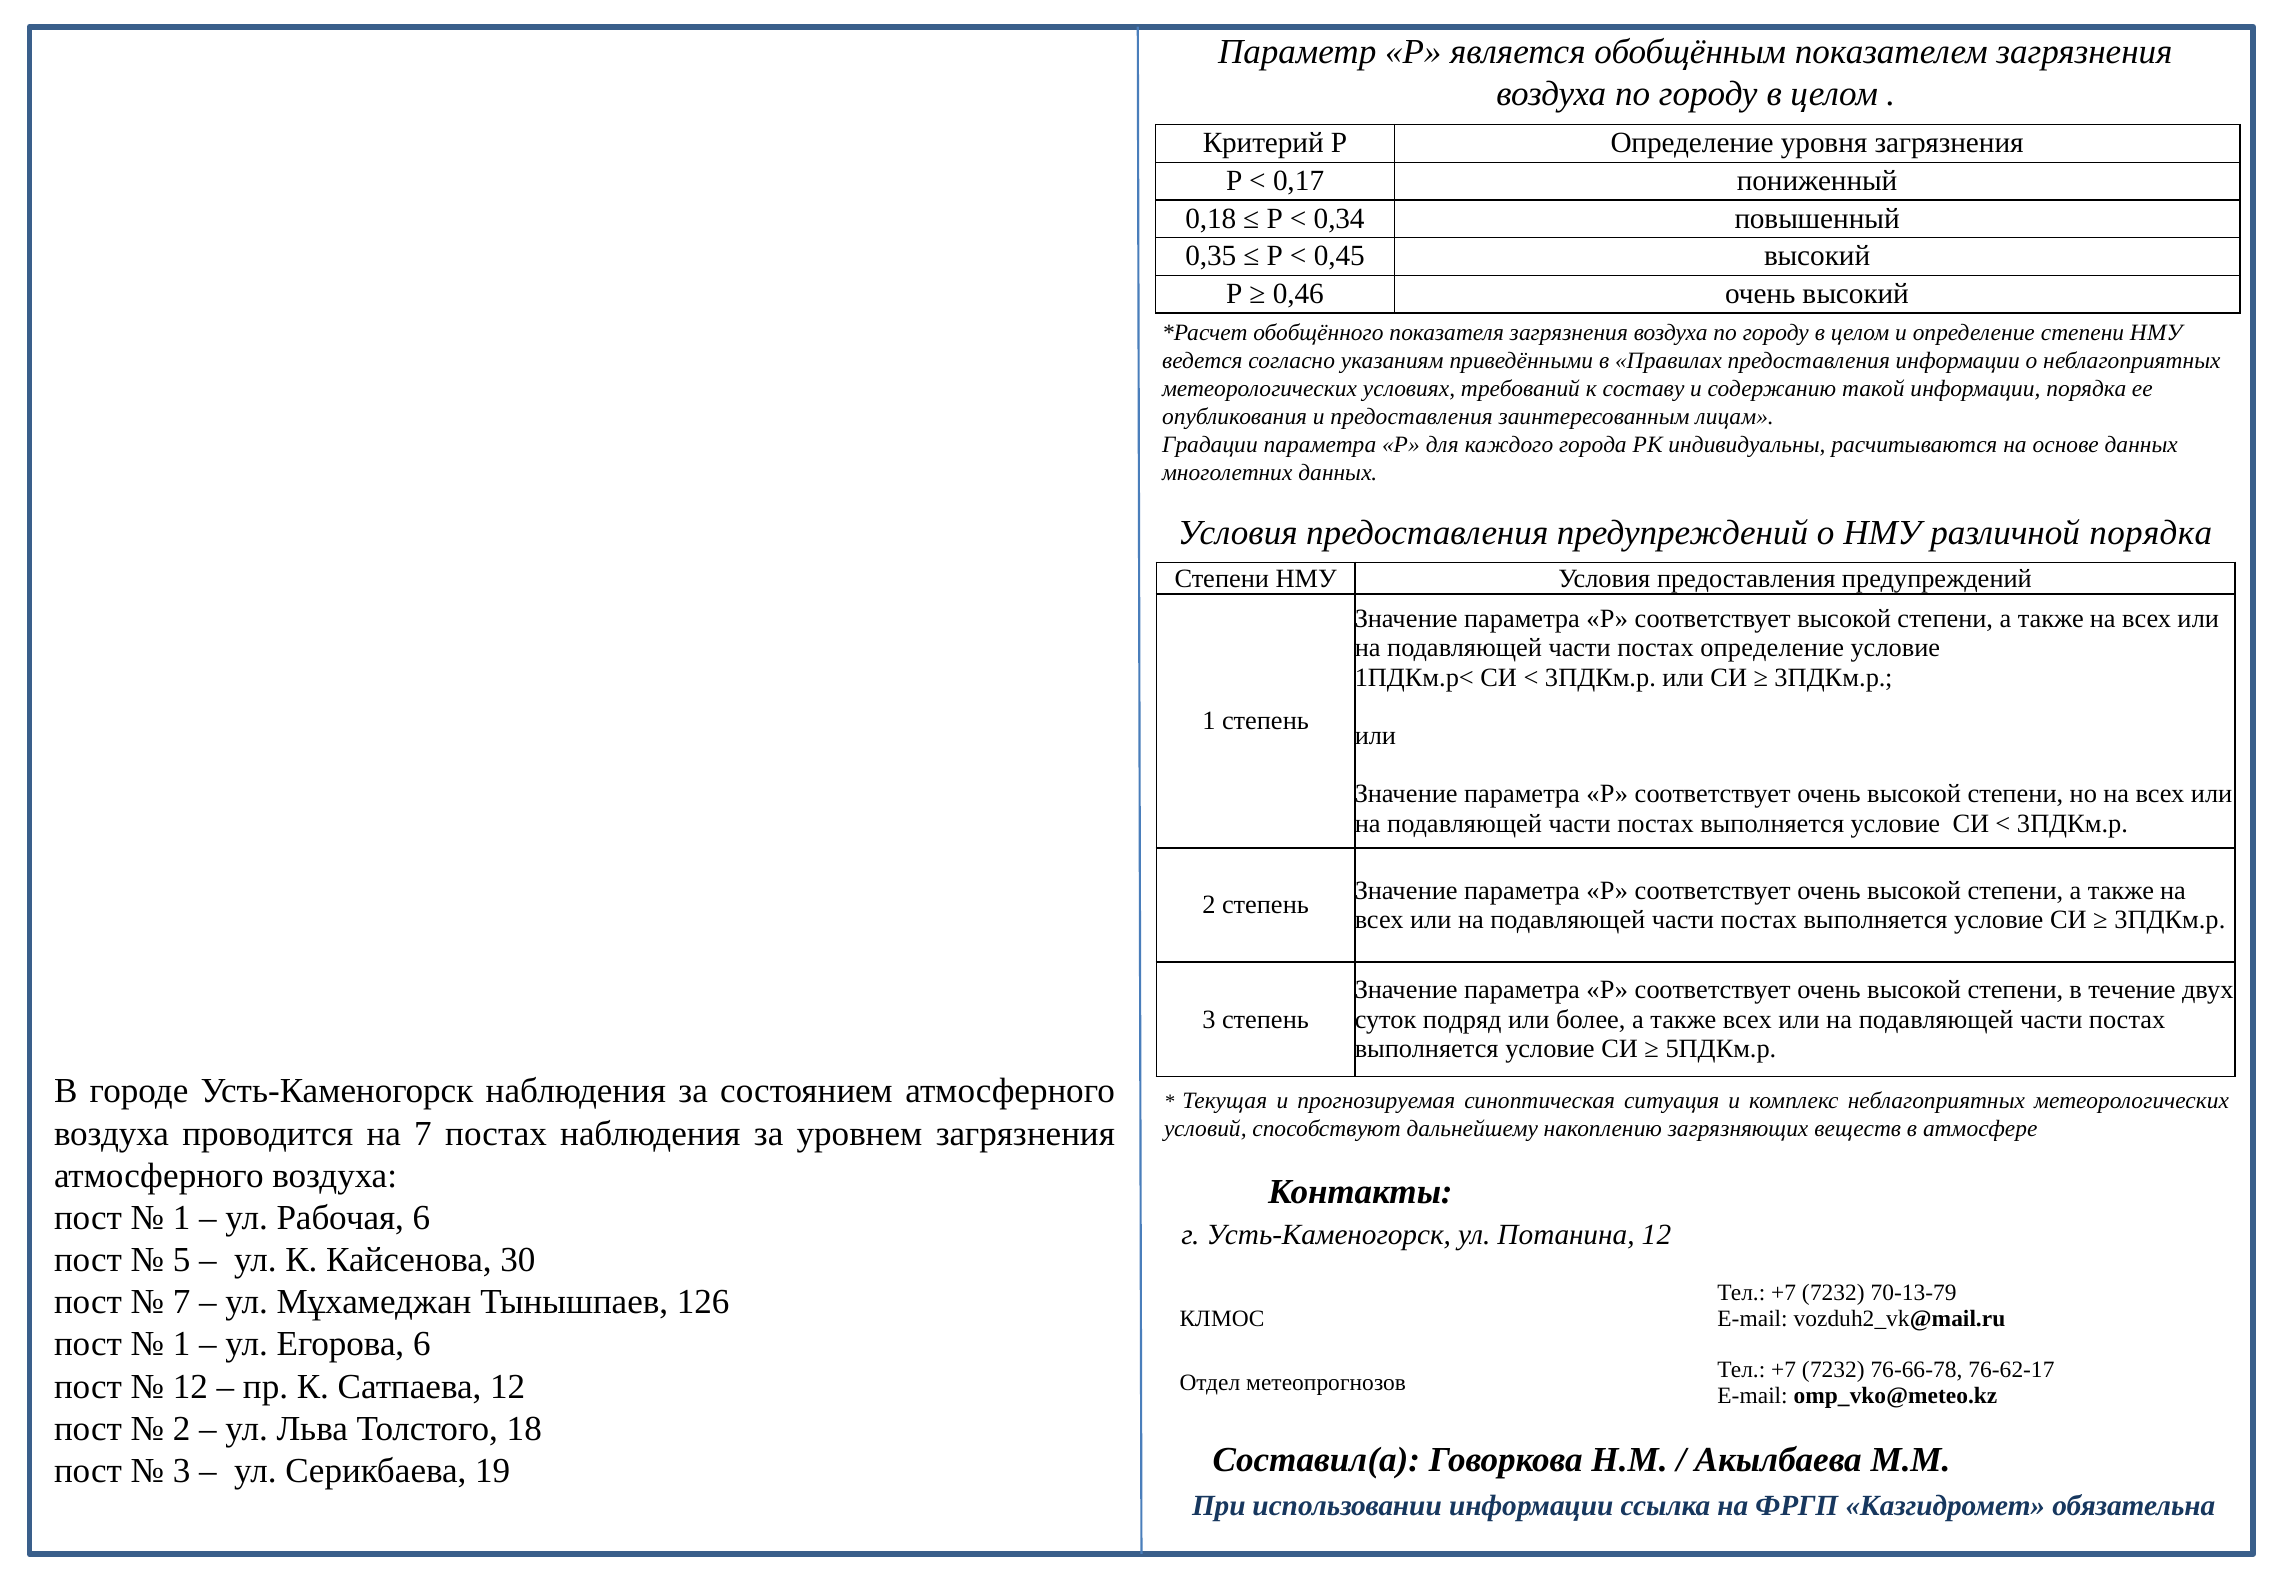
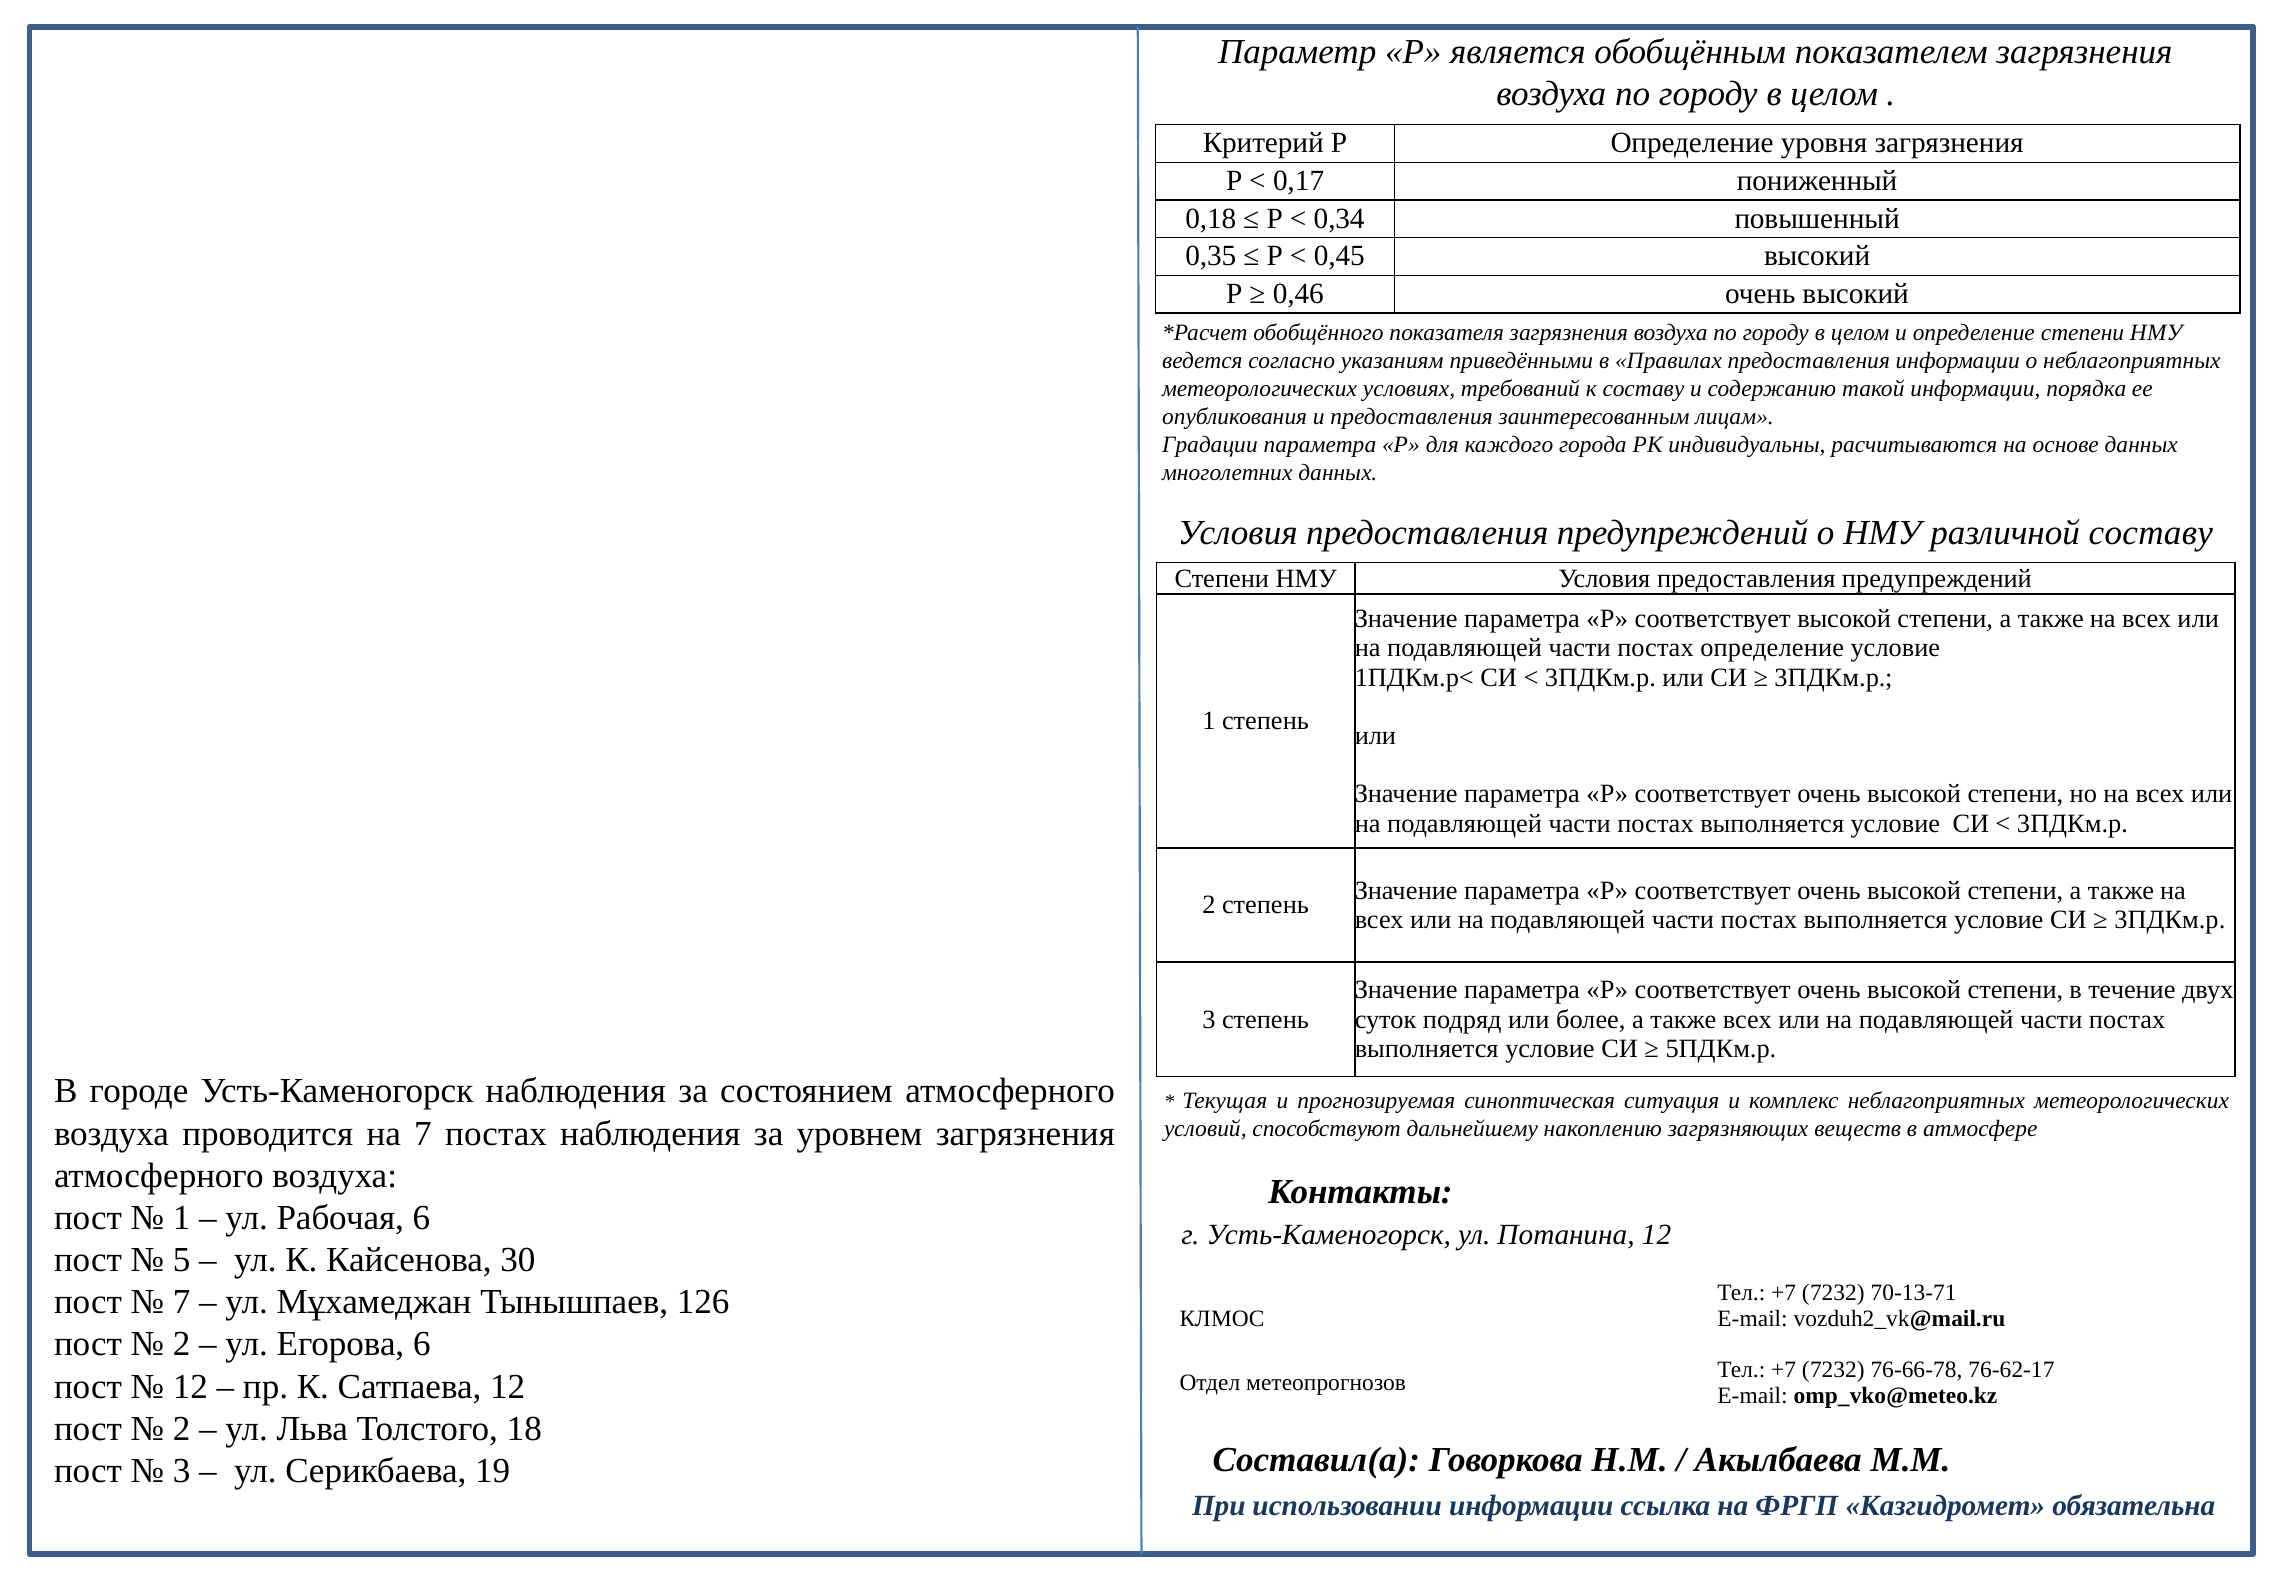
различной порядка: порядка -> составу (2151, 533)
70-13-79: 70-13-79 -> 70-13-71 (1914, 1292)
1: 1 -> 2 (182, 1344)
